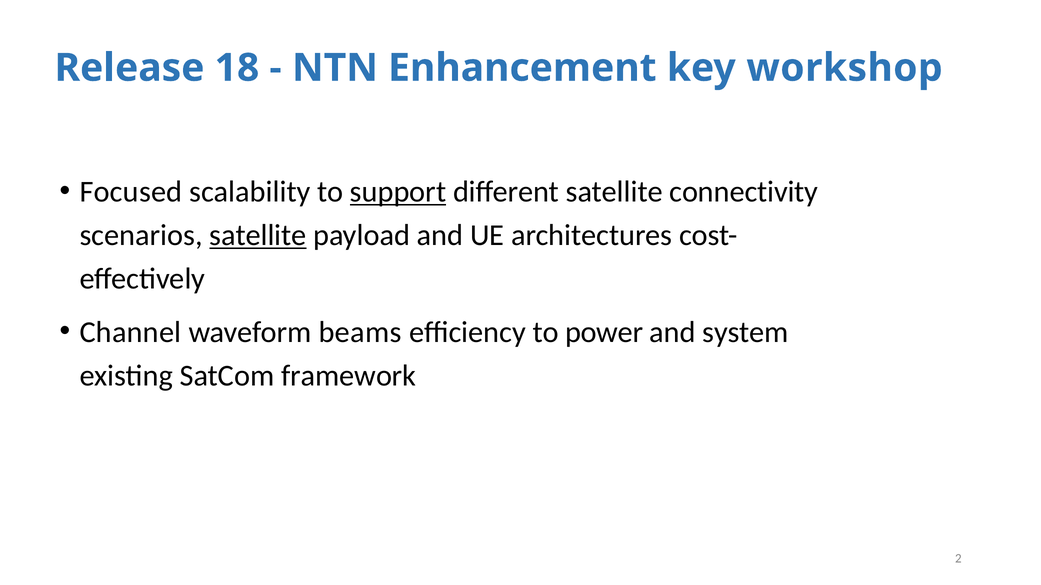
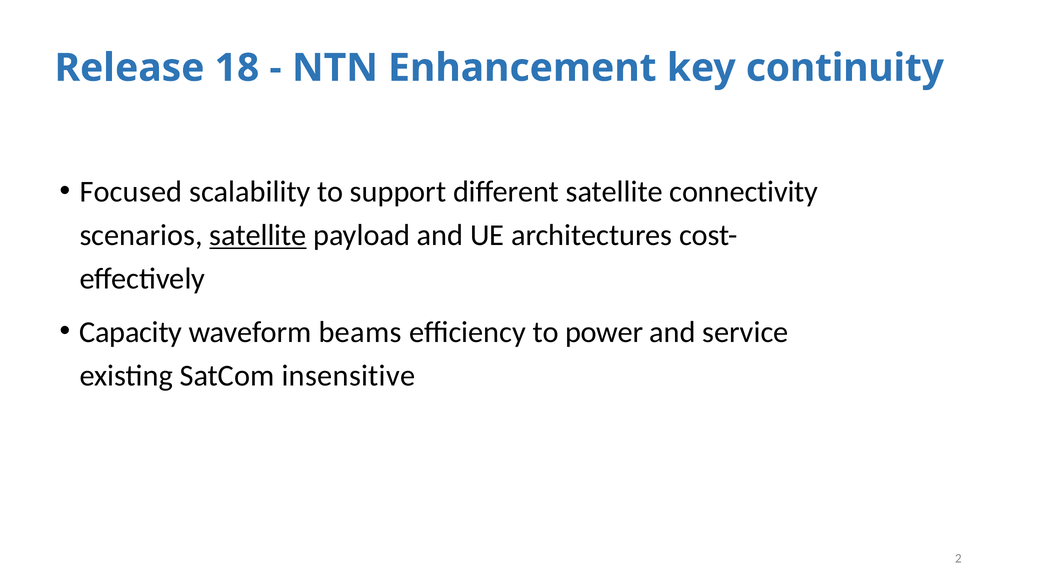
workshop: workshop -> continuity (845, 68)
support underline: present -> none (398, 192)
Channel: Channel -> Capacity (131, 332)
system: system -> service (745, 332)
framework: framework -> insensitive (348, 376)
